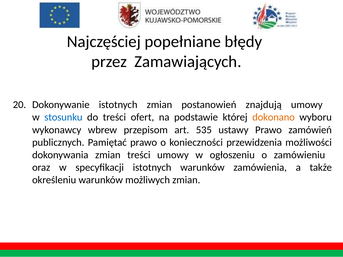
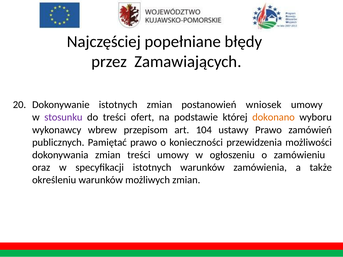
znajdują: znajdują -> wniosek (264, 105)
stosunku colour: blue -> purple (63, 117)
535: 535 -> 104 (204, 130)
